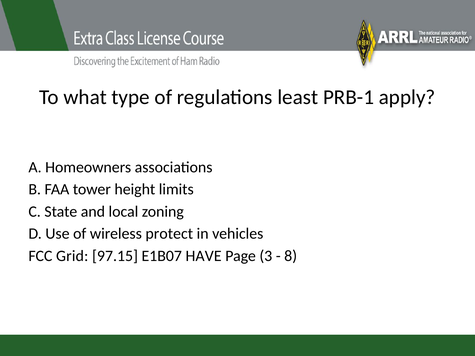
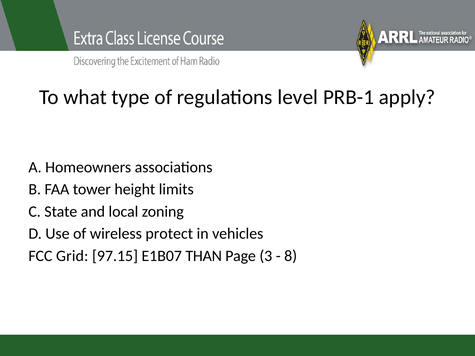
least: least -> level (298, 97)
HAVE: HAVE -> THAN (204, 256)
